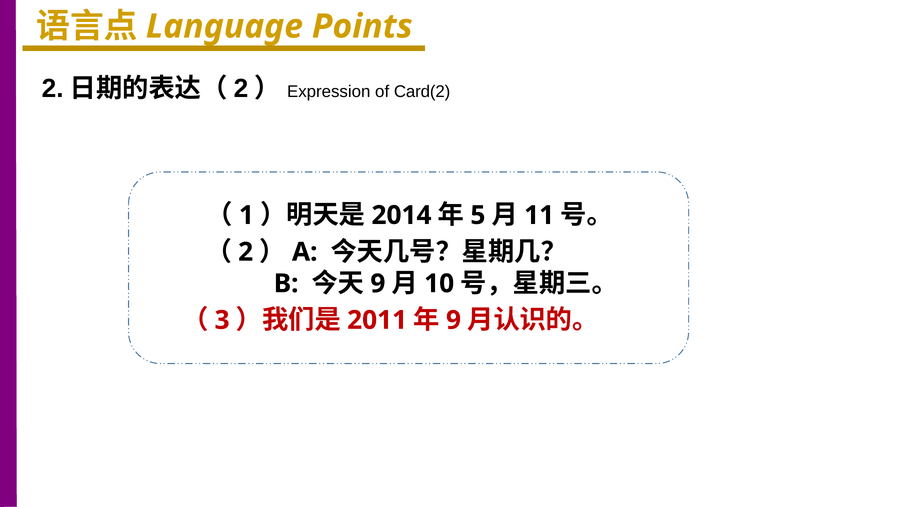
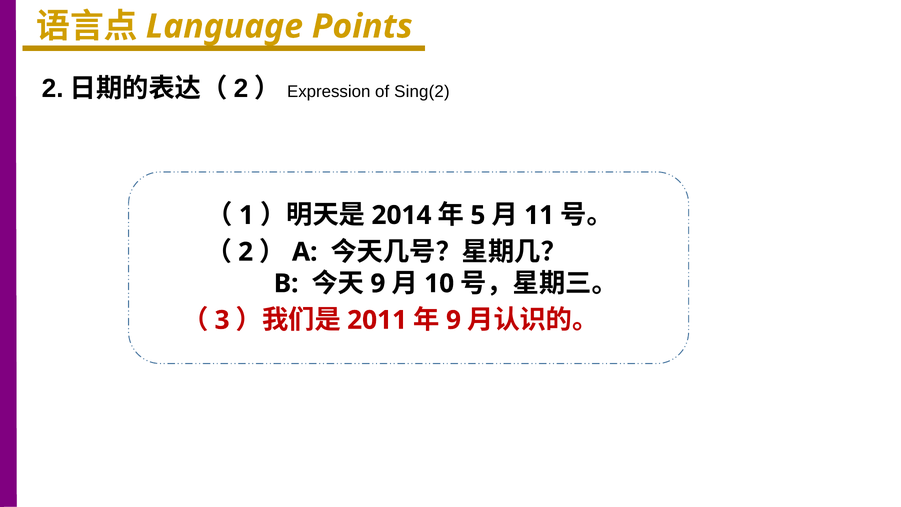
Card(2: Card(2 -> Sing(2 (422, 92)
